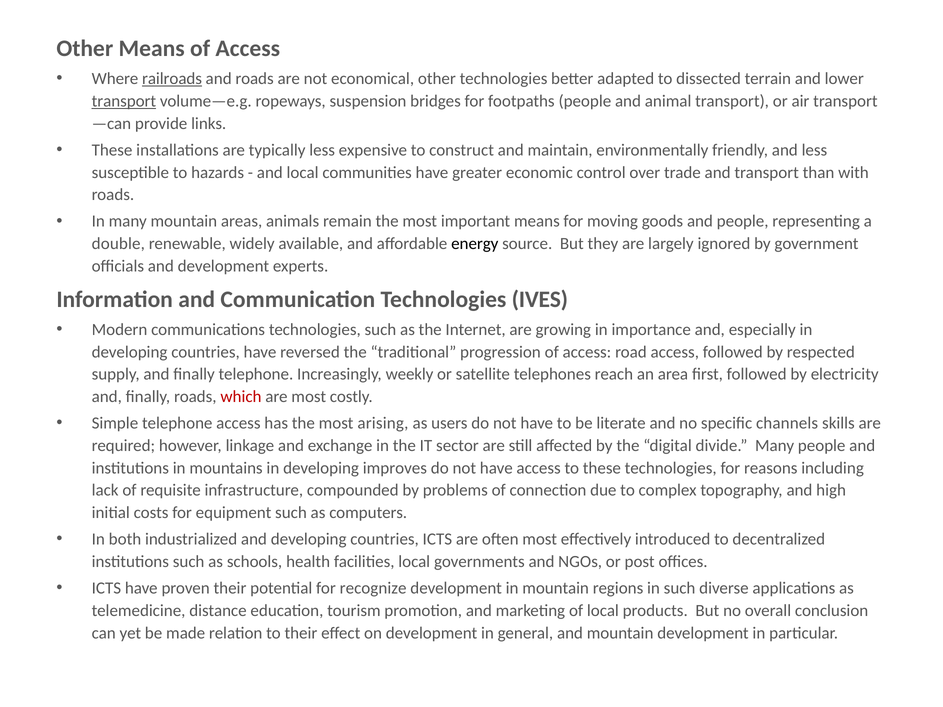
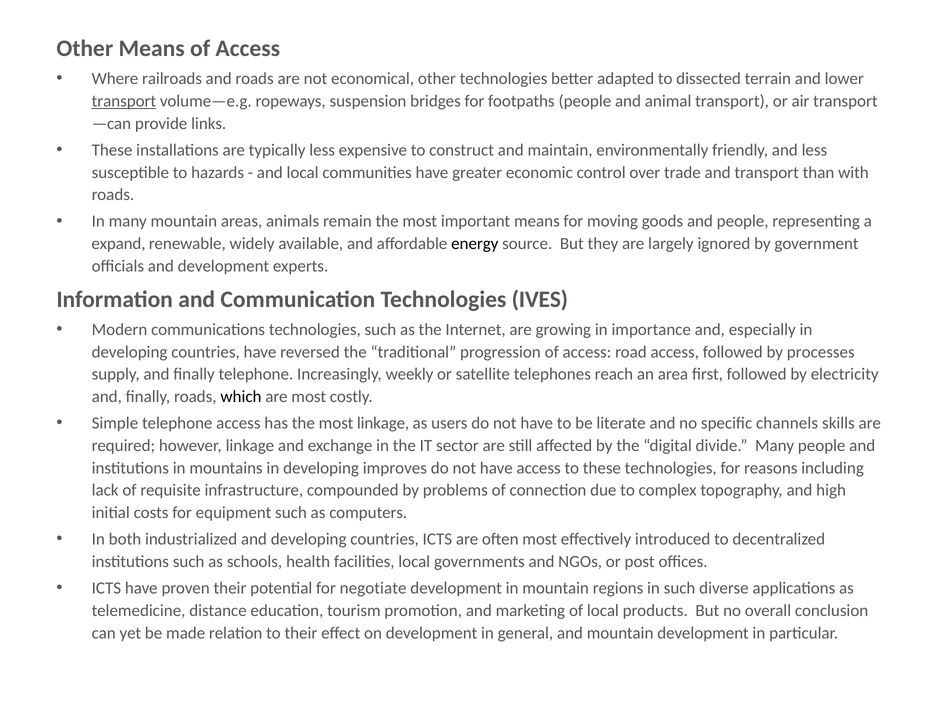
railroads underline: present -> none (172, 79)
double: double -> expand (118, 244)
respected: respected -> processes (821, 352)
which colour: red -> black (241, 397)
most arising: arising -> linkage (383, 423)
recognize: recognize -> negotiate (373, 588)
